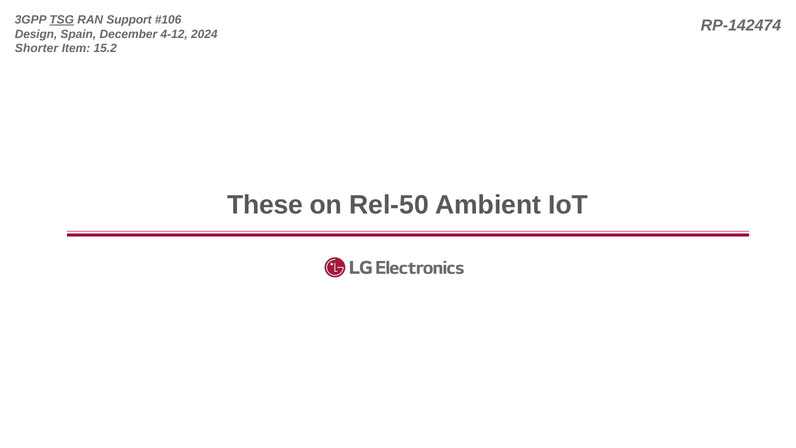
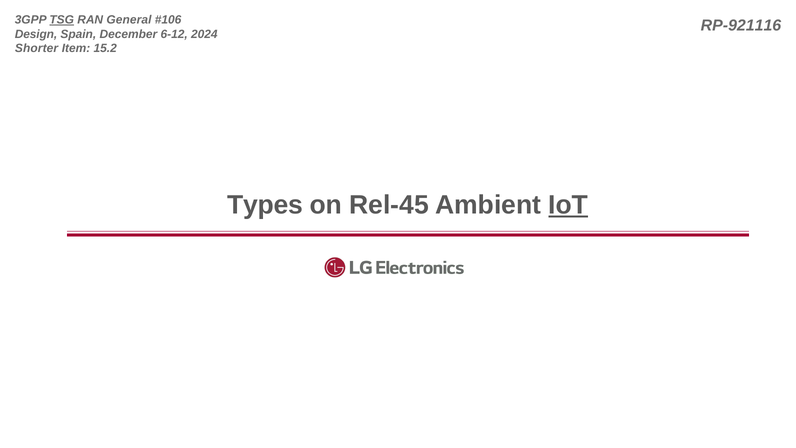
Support: Support -> General (129, 20)
RP-142474: RP-142474 -> RP-921116 (741, 25)
4-12: 4-12 -> 6-12 (174, 34)
These: These -> Types (265, 205)
Rel-50: Rel-50 -> Rel-45 (389, 205)
IoT underline: none -> present (568, 205)
